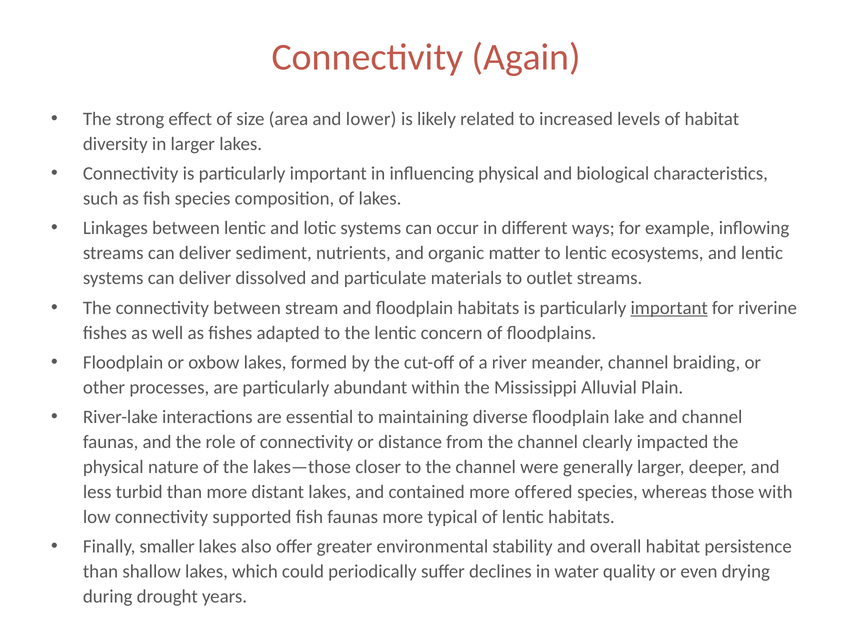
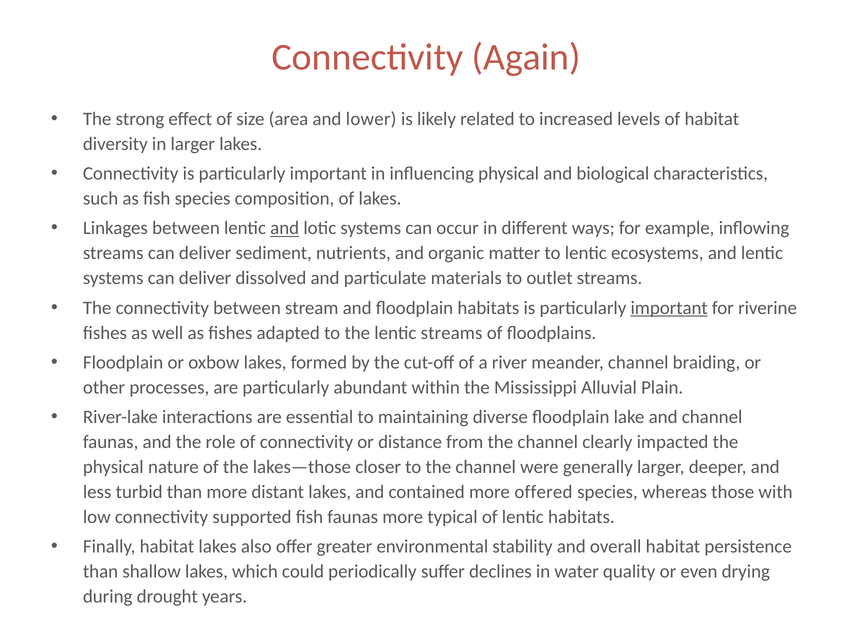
and underline: none -> present (285, 228)
lentic concern: concern -> streams (452, 333)
Finally smaller: smaller -> habitat (167, 547)
